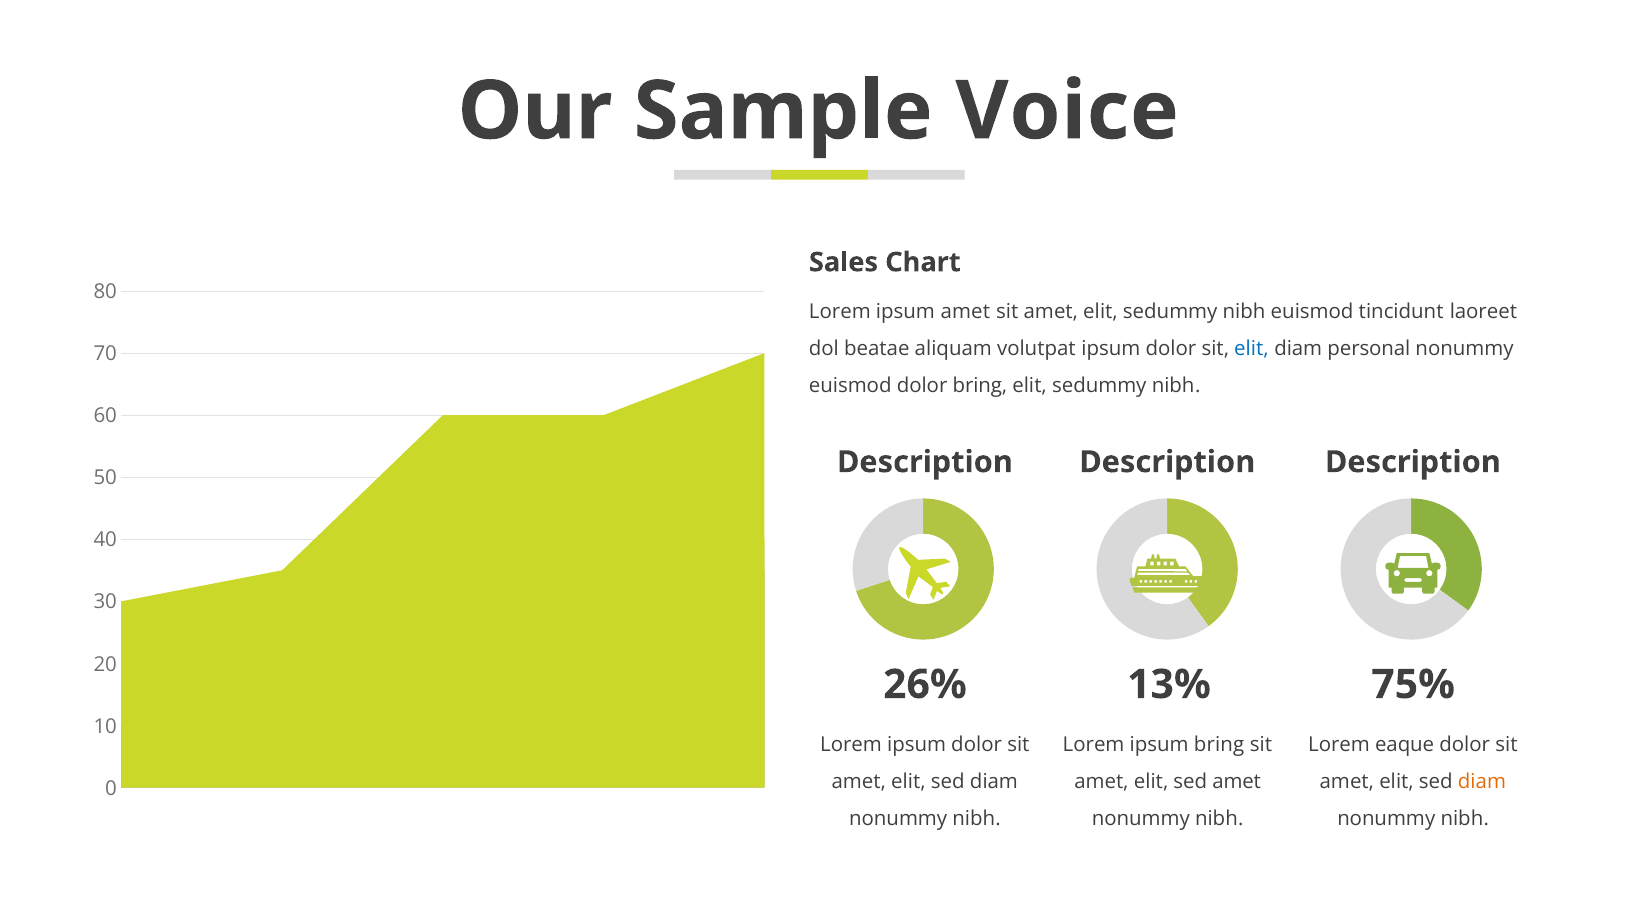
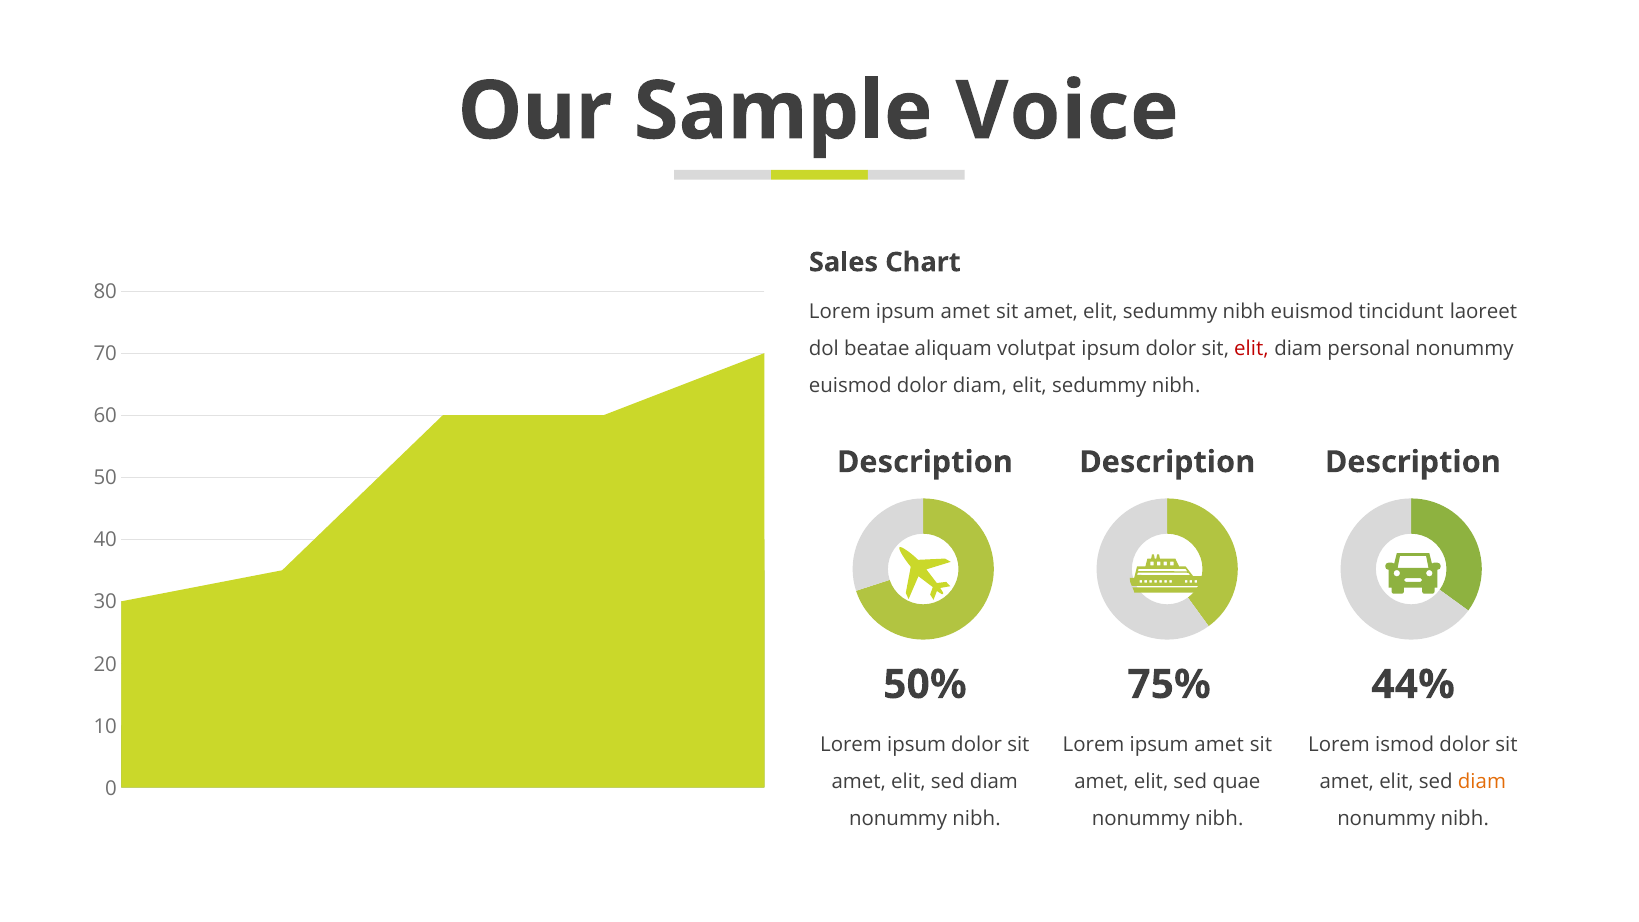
elit colour: blue -> red (1251, 349)
dolor bring: bring -> diam (980, 386)
75%: 75% -> 44% (1413, 685)
26%: 26% -> 50% (925, 685)
13%: 13% -> 75% (1169, 685)
bring: bring -> amet (1219, 745)
eaque: eaque -> ismod (1405, 745)
sed amet: amet -> quae (1236, 782)
